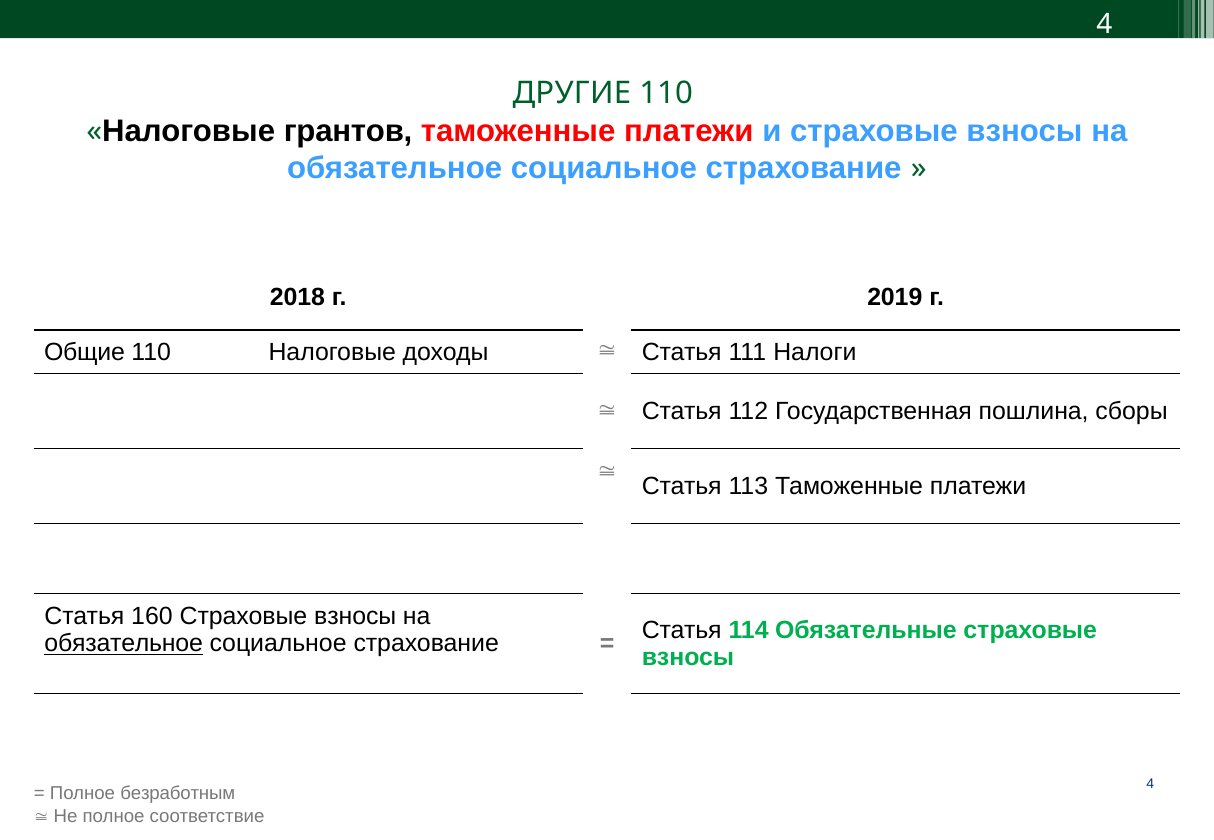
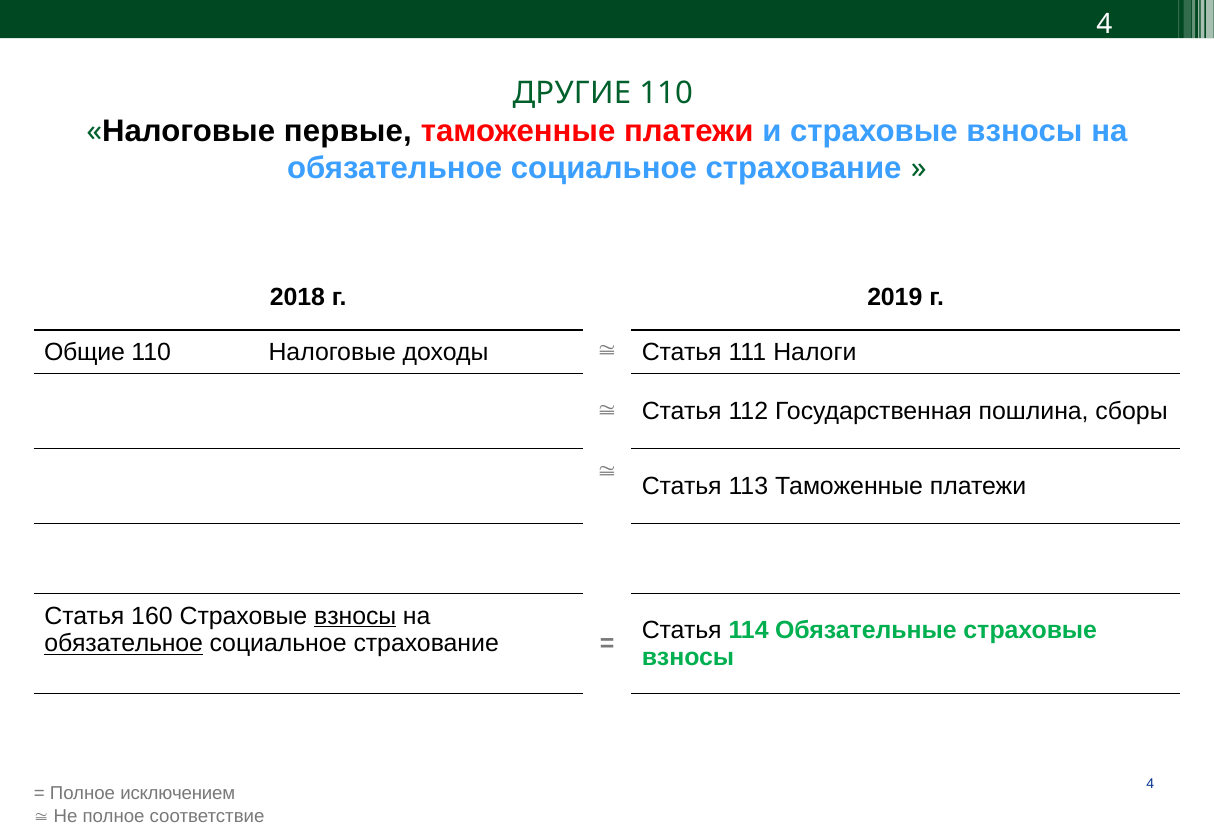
грантов: грантов -> первые (348, 131)
взносы underline: none -> present (355, 616)
безработным: безработным -> исключением (178, 794)
